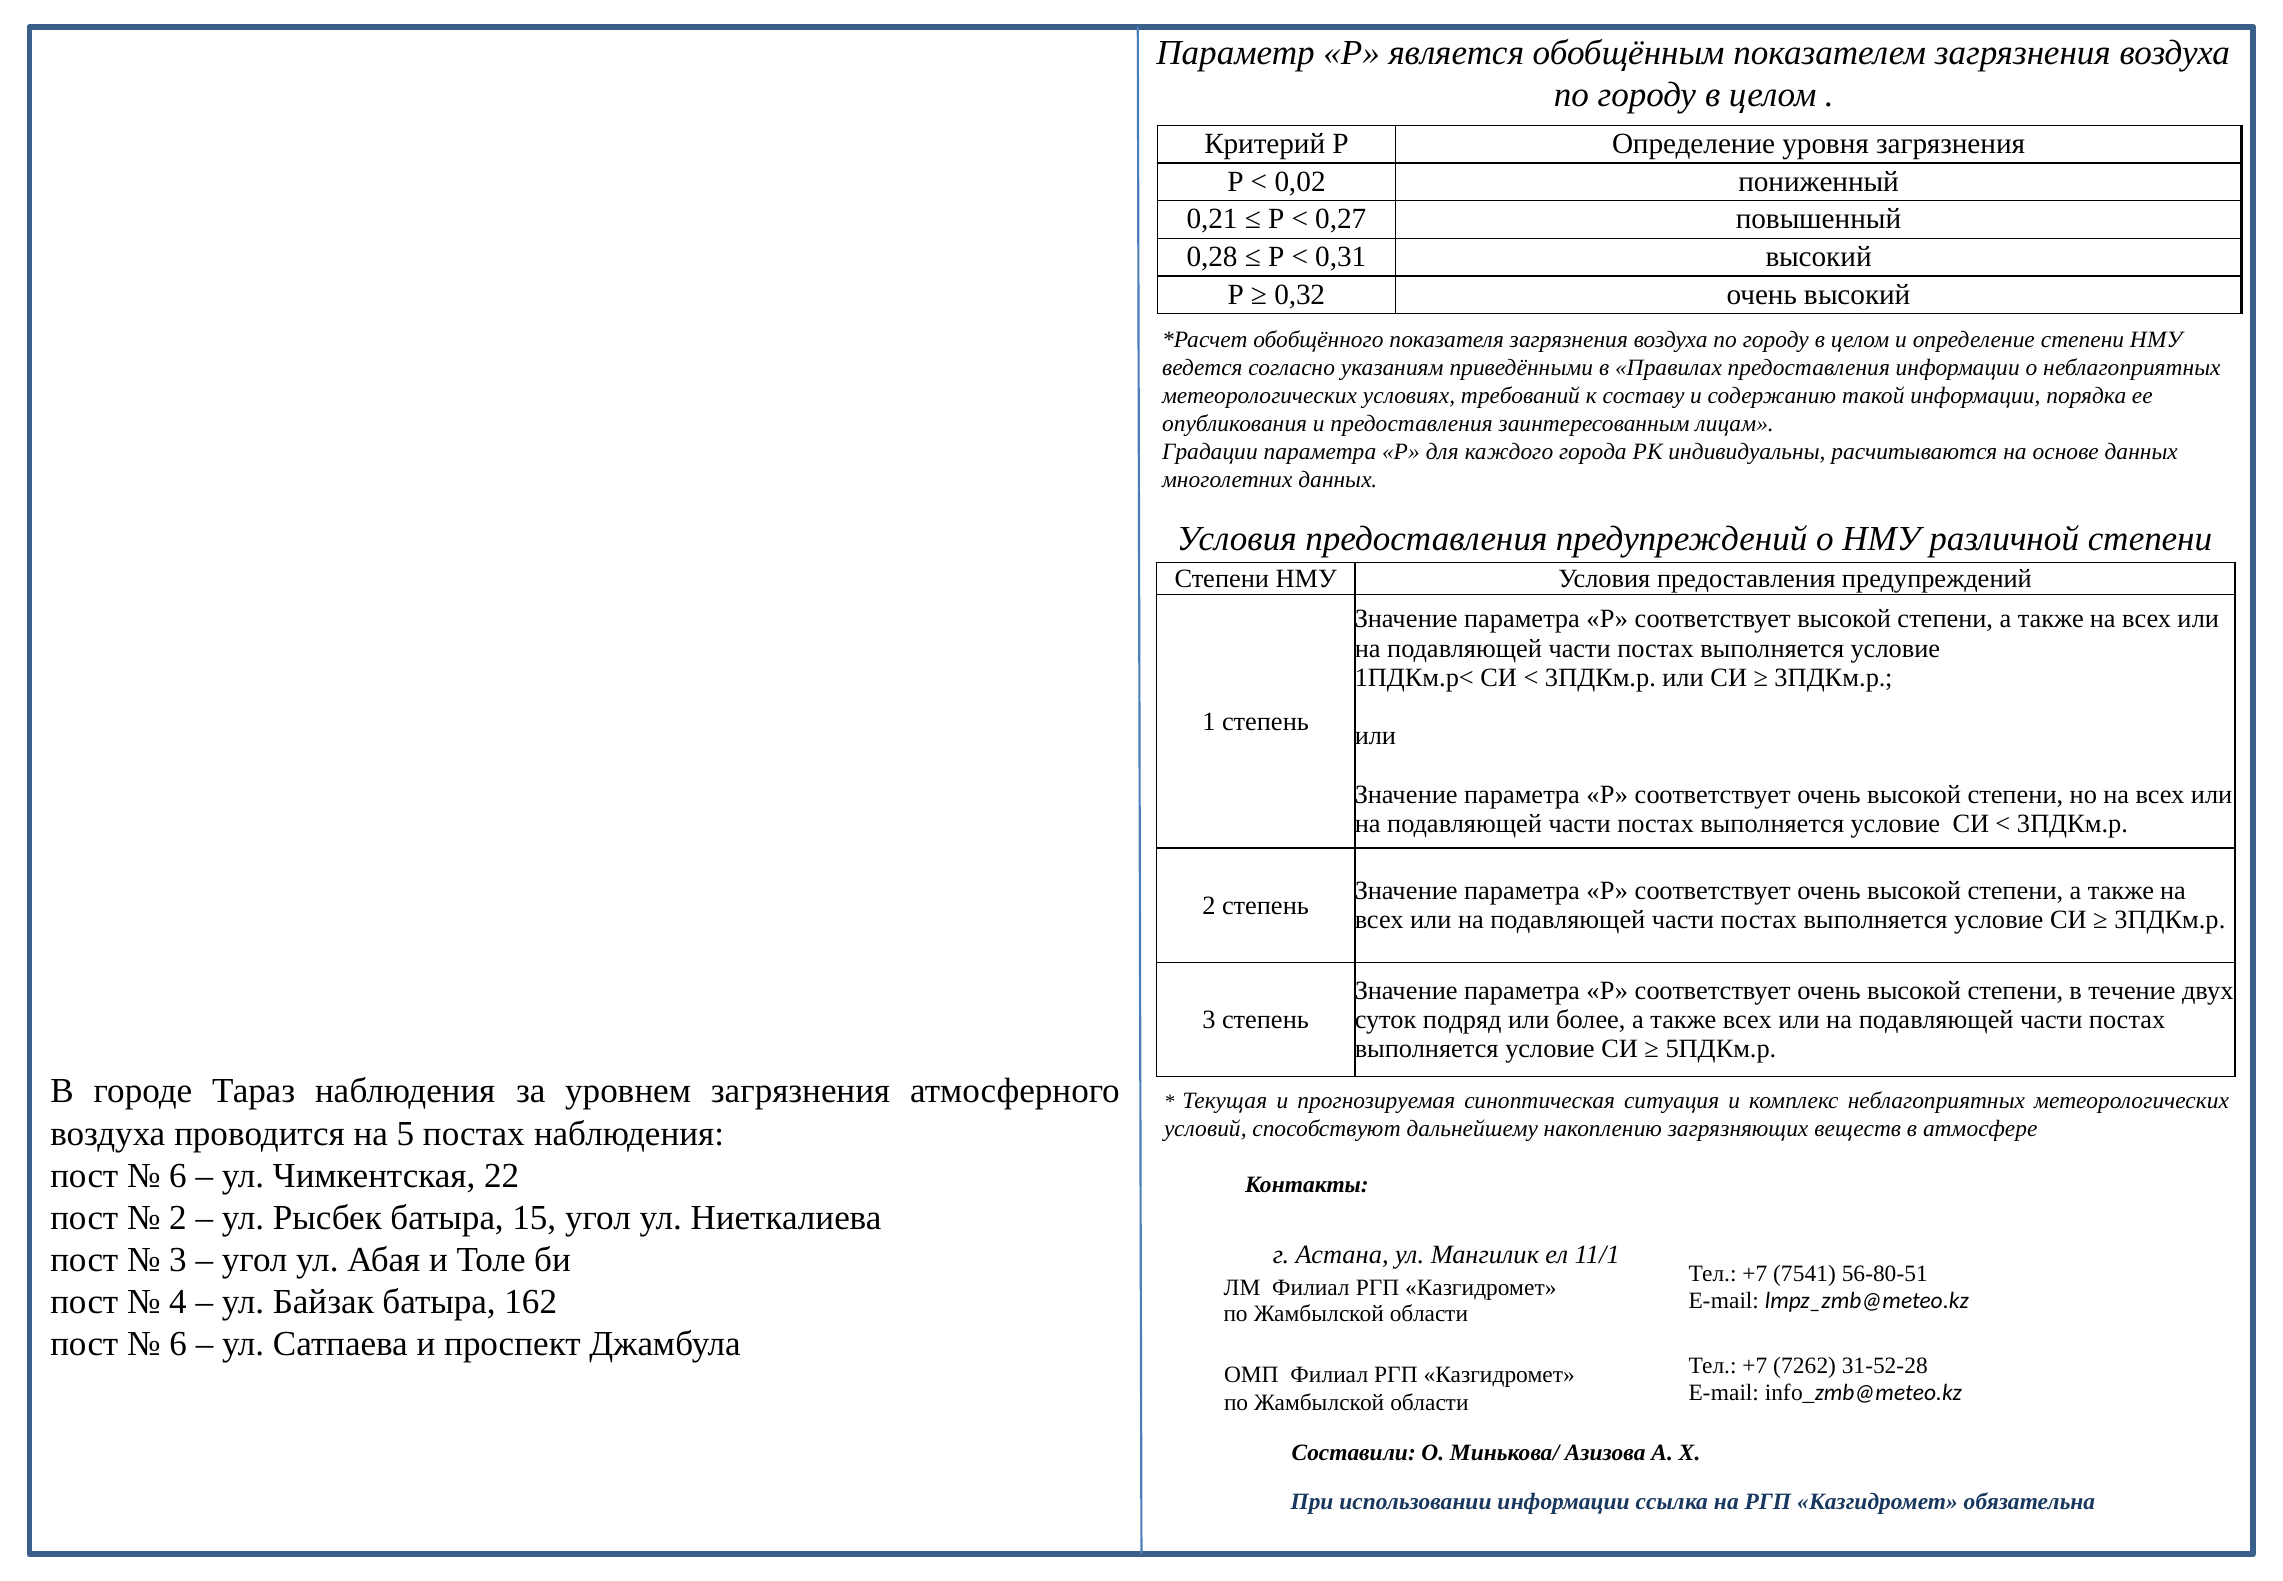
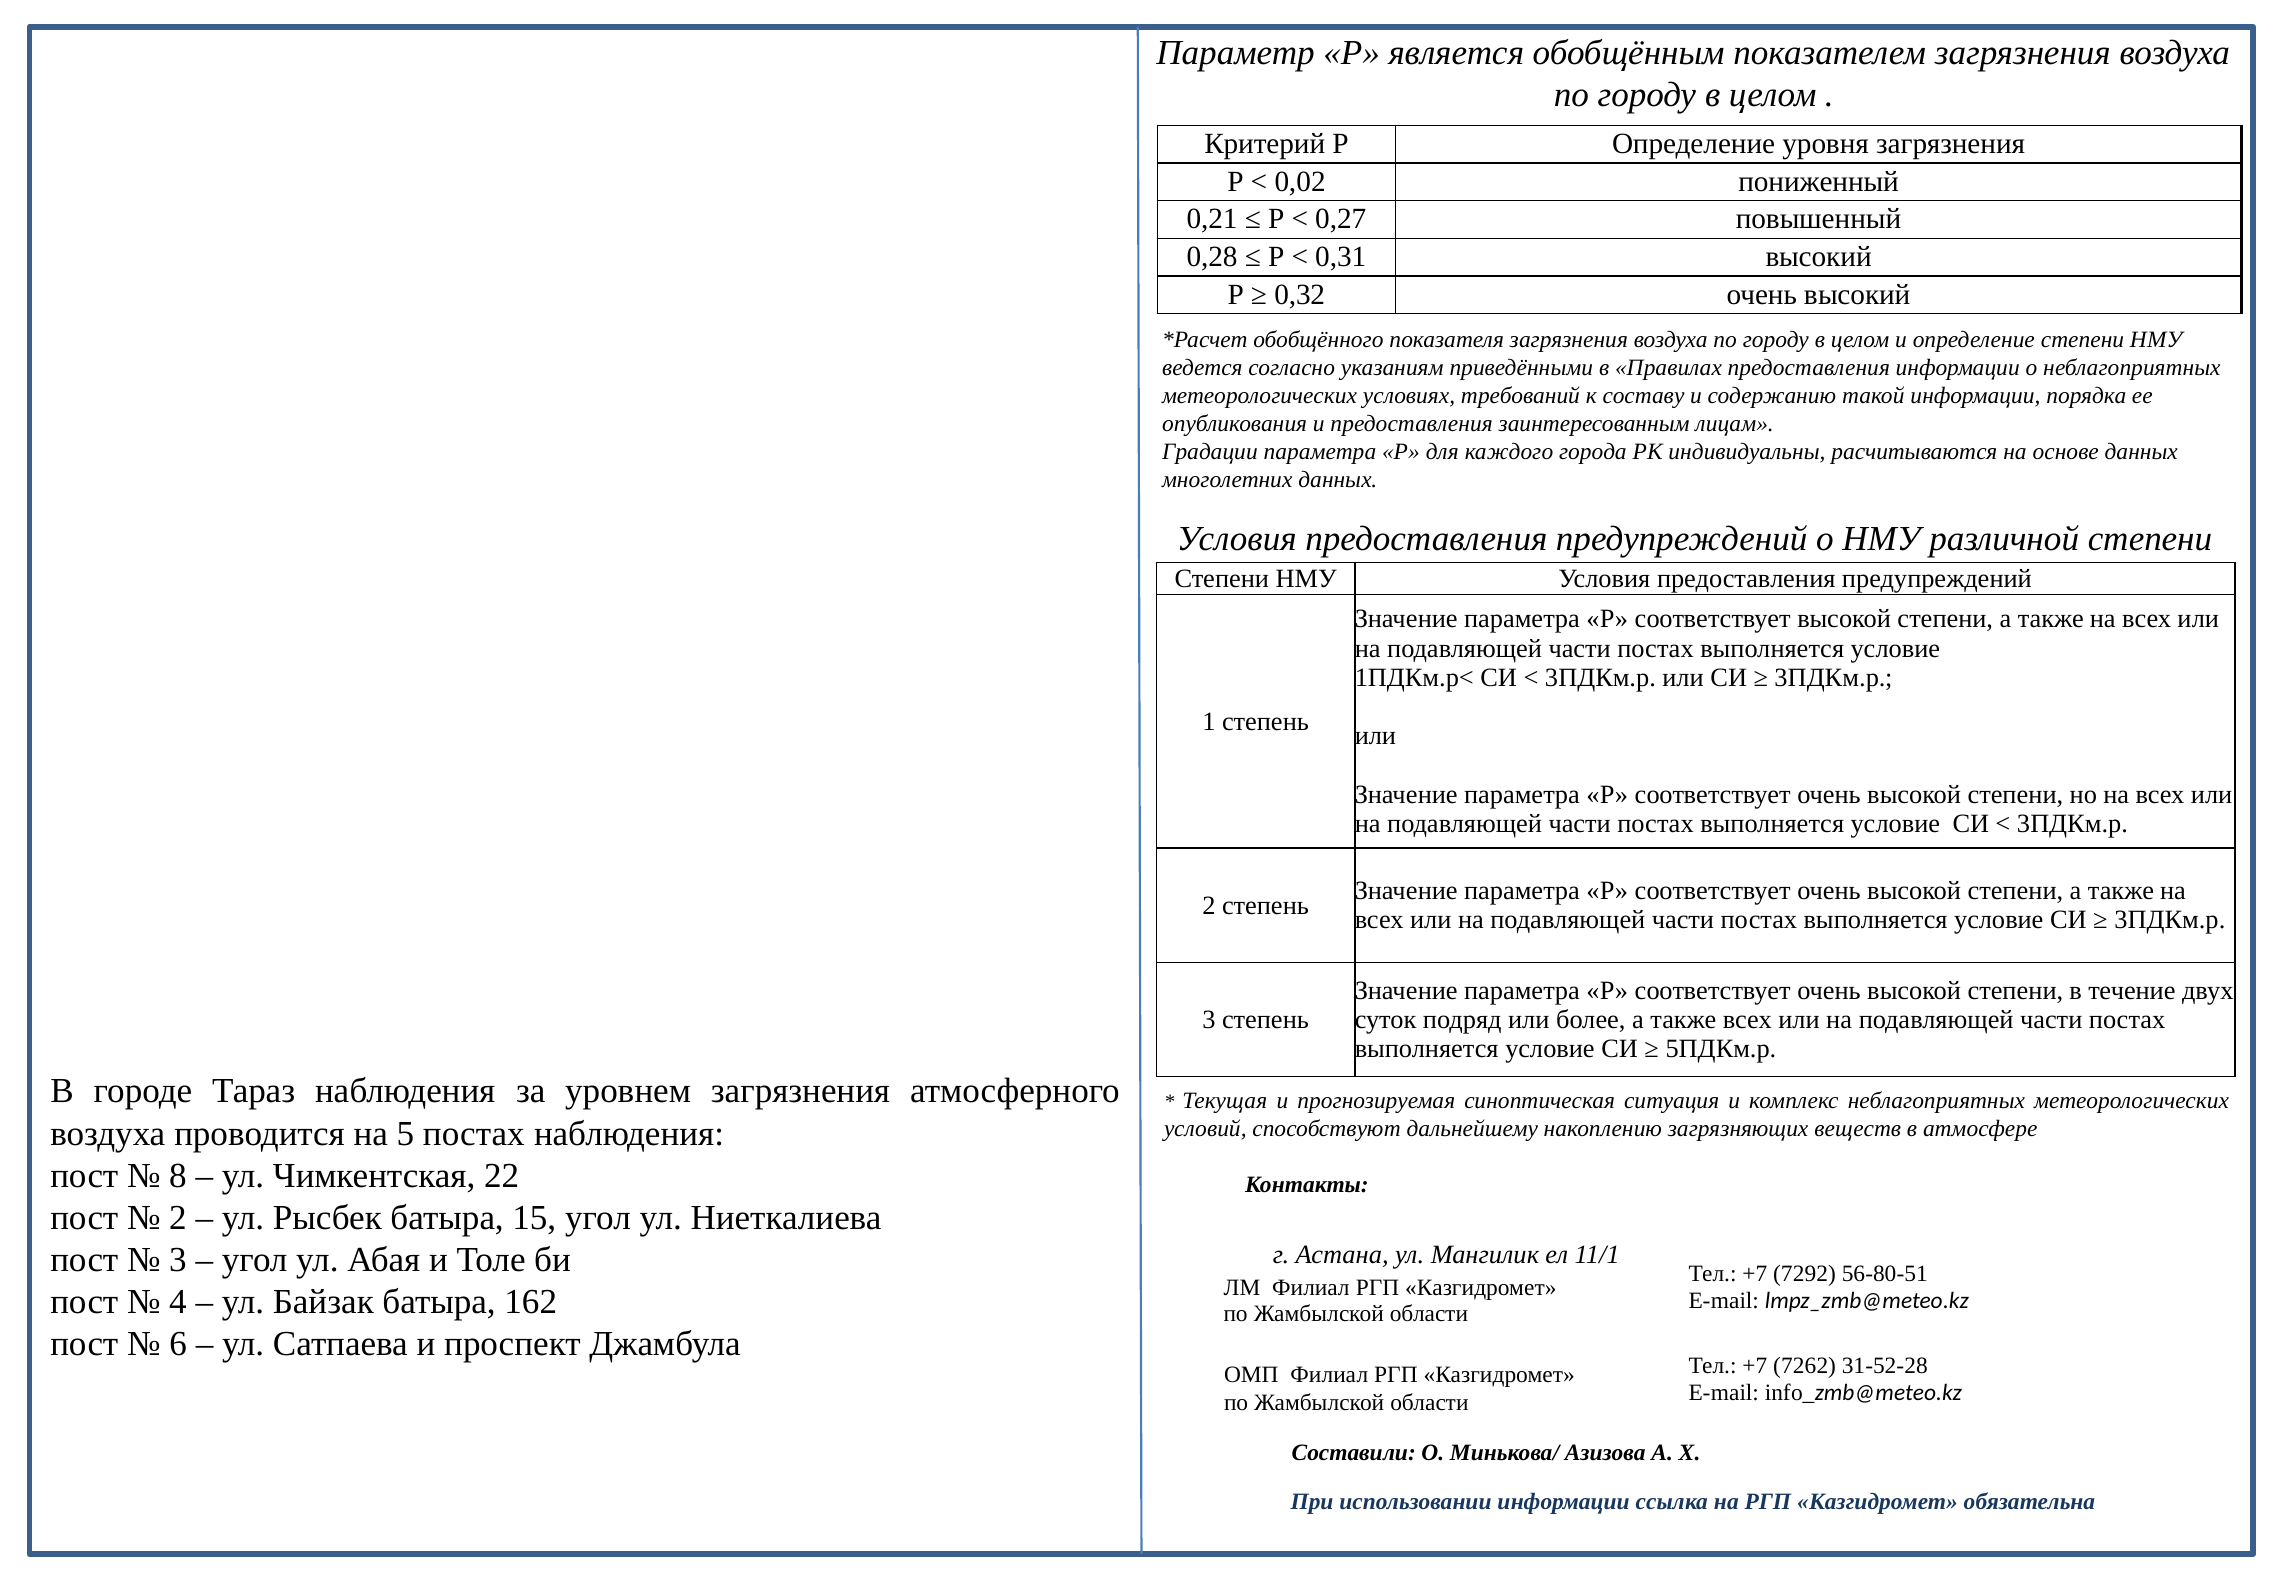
6: 6 -> 8 (178, 1175)
7541: 7541 -> 7292 (1805, 1273)
